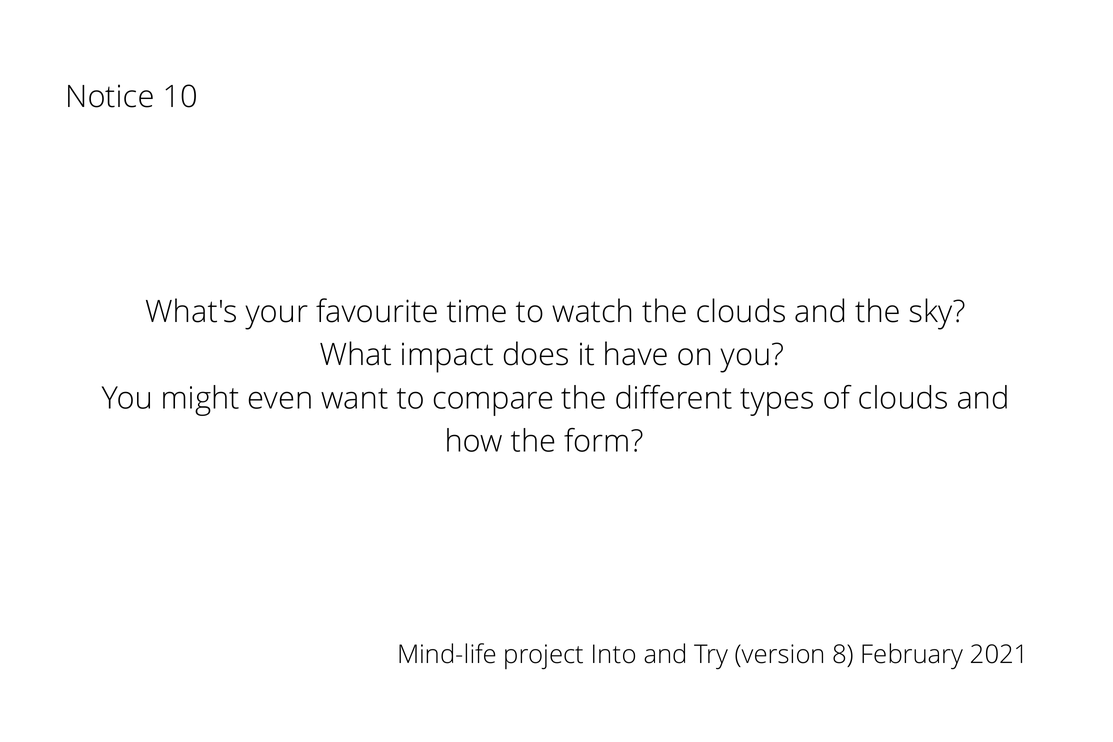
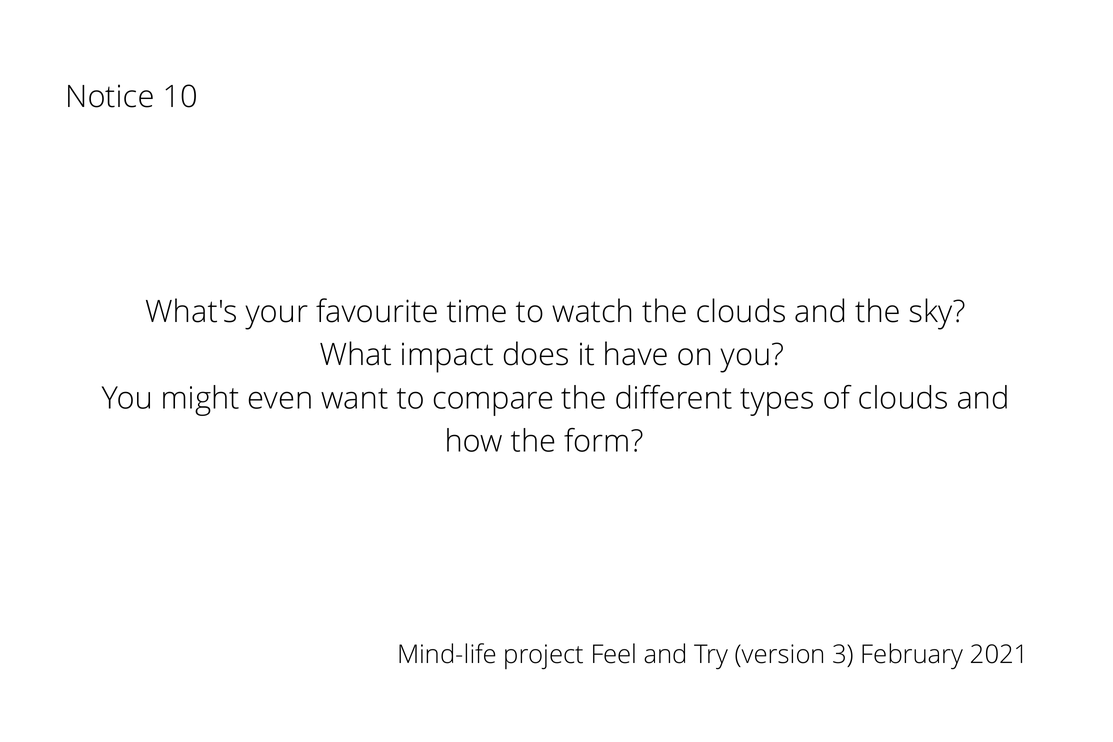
Into: Into -> Feel (614, 655)
8: 8 -> 3 (843, 655)
